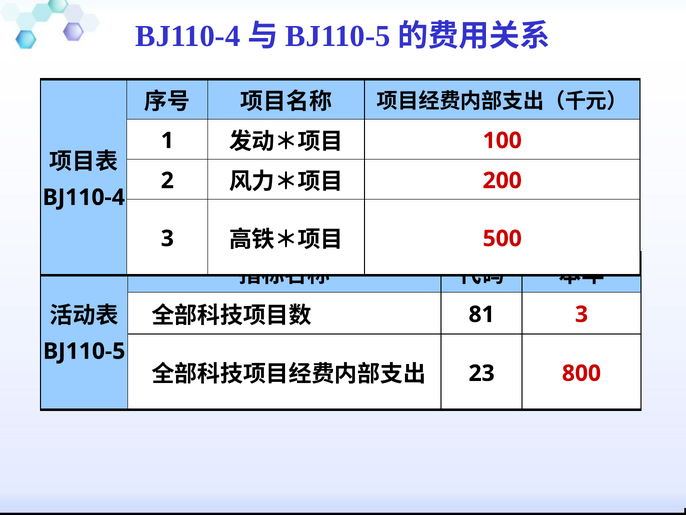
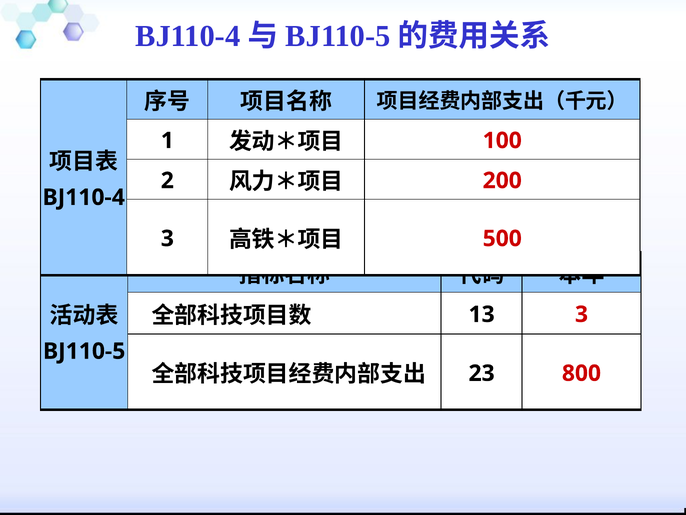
81: 81 -> 13 (482, 314)
